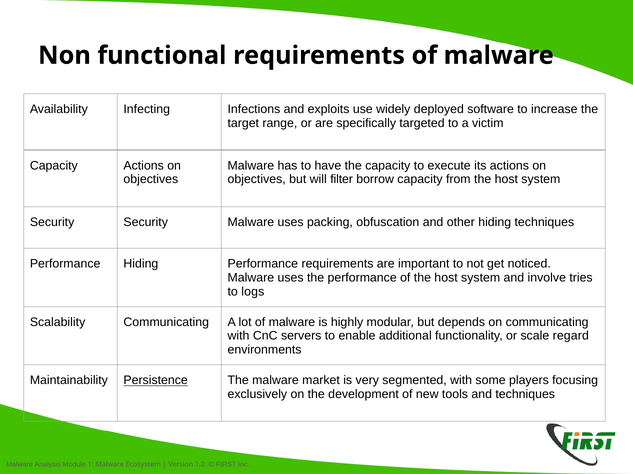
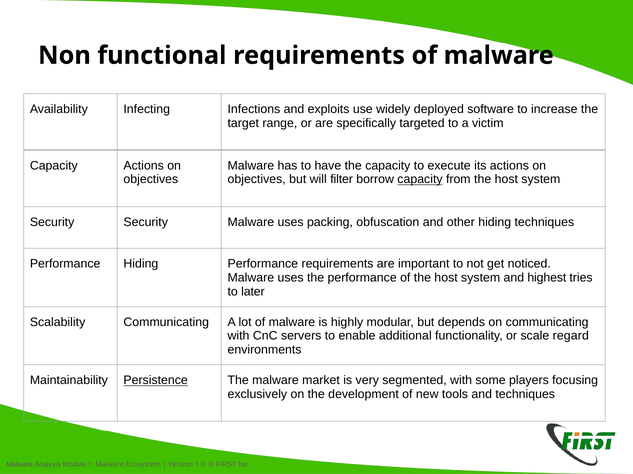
capacity underline: none -> present (420, 180)
involve: involve -> highest (547, 278)
logs: logs -> later (253, 292)
